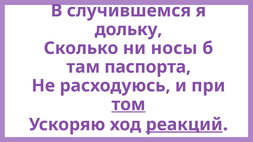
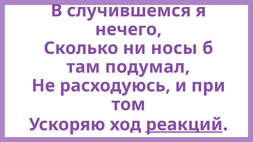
дольку: дольку -> нечего (128, 30)
паспорта: паспорта -> подумал (147, 67)
том underline: present -> none (128, 105)
